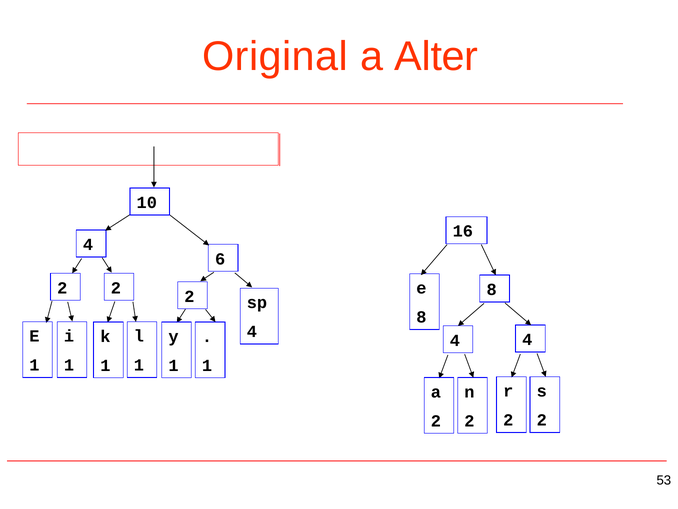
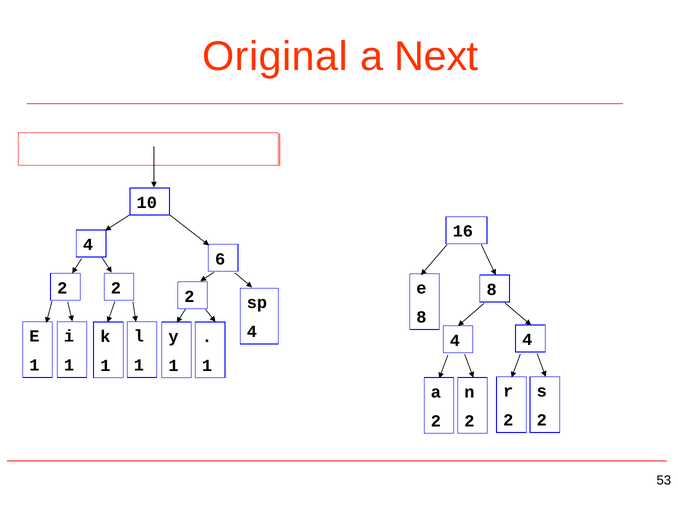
Alter: Alter -> Next (436, 57)
